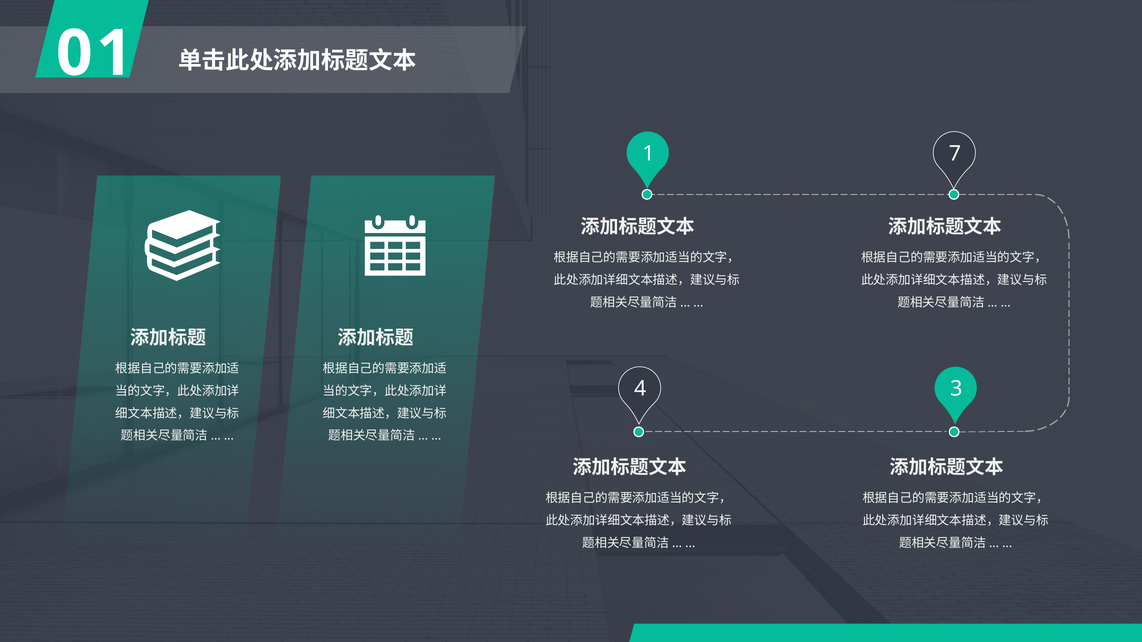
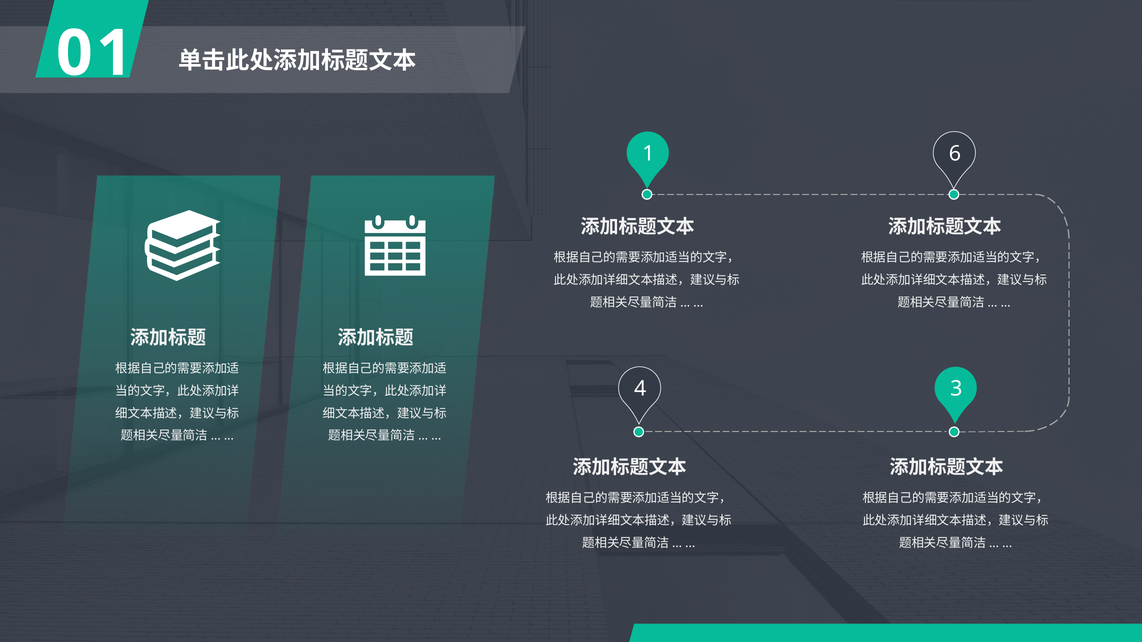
7: 7 -> 6 (955, 154)
